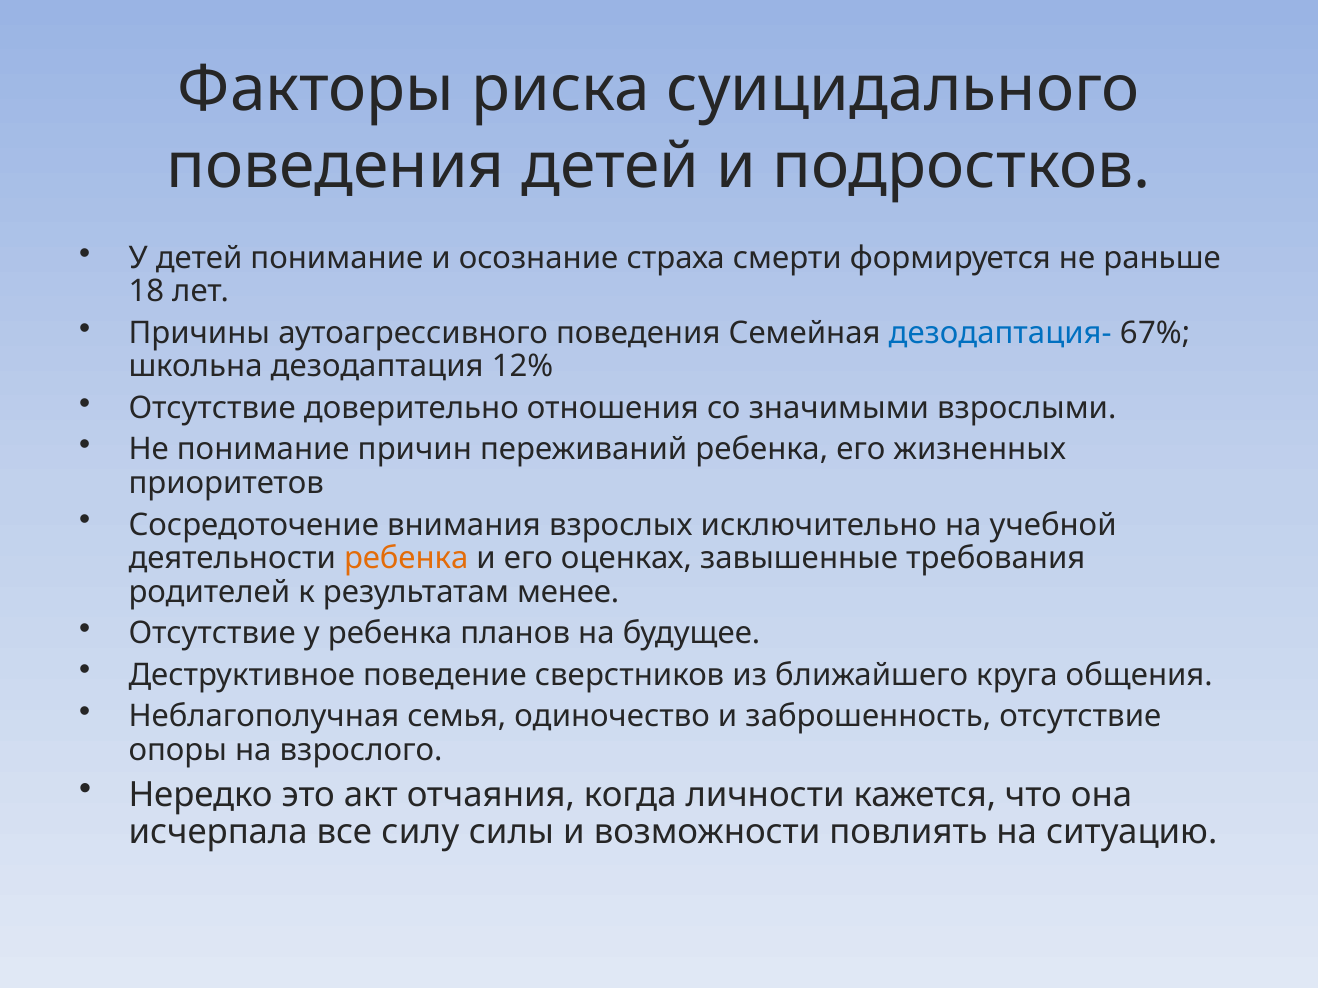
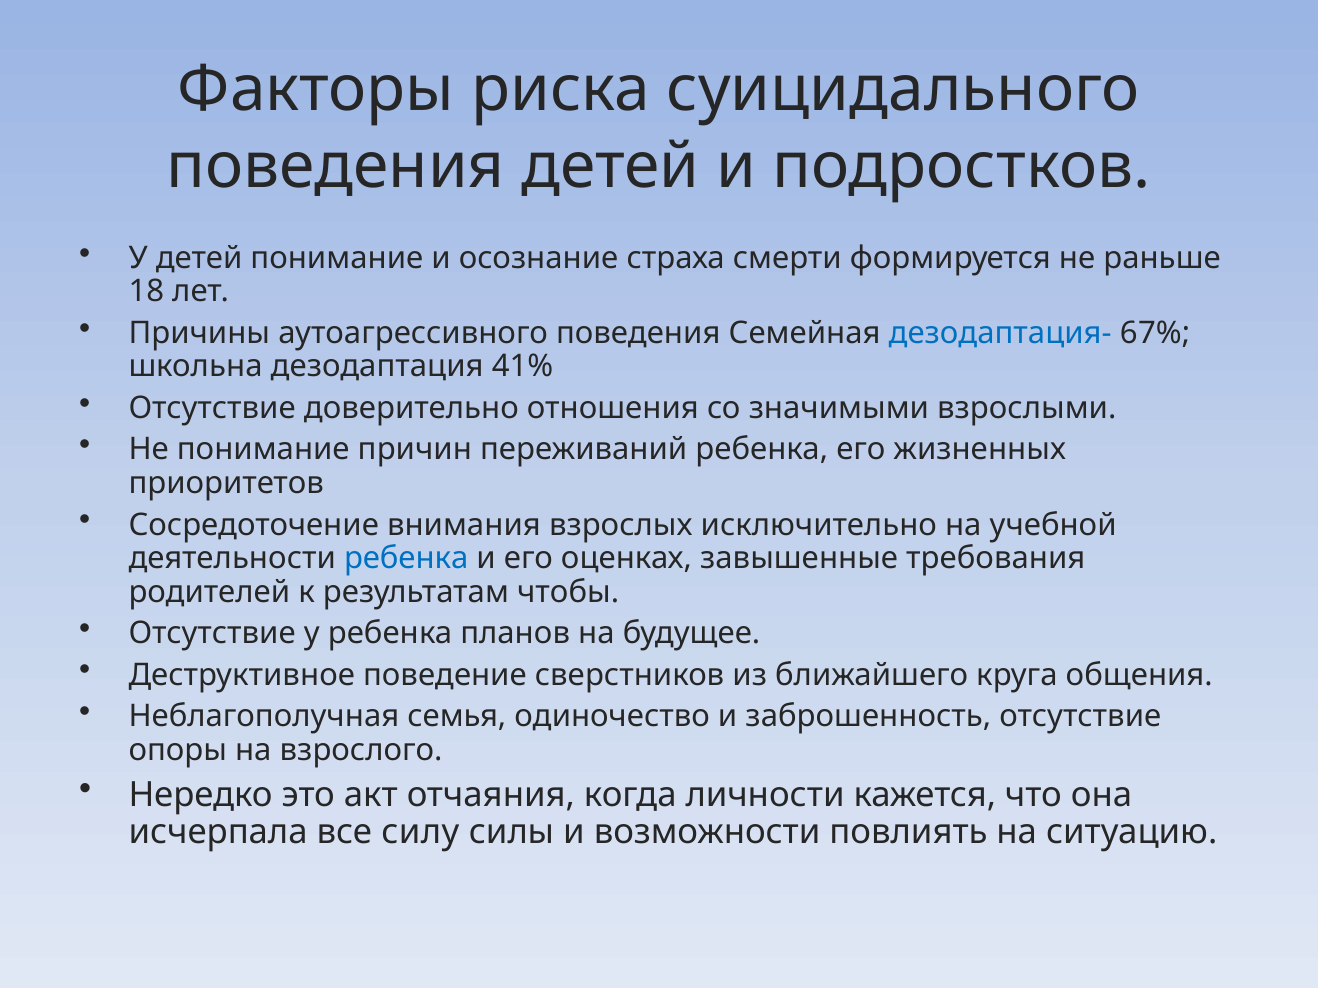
12%: 12% -> 41% (523, 367)
ребенка colour: orange -> blue (406, 559)
менее: менее -> чтобы (568, 592)
